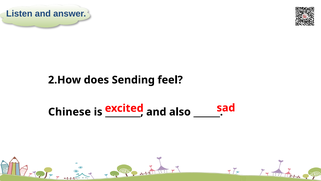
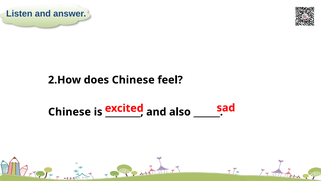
does Sending: Sending -> Chinese (133, 80)
